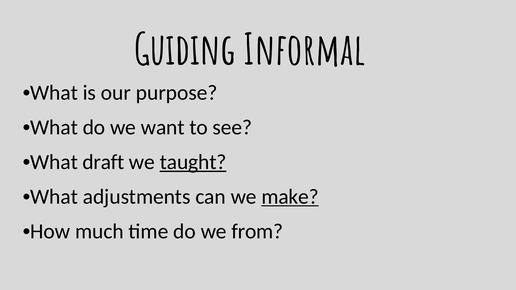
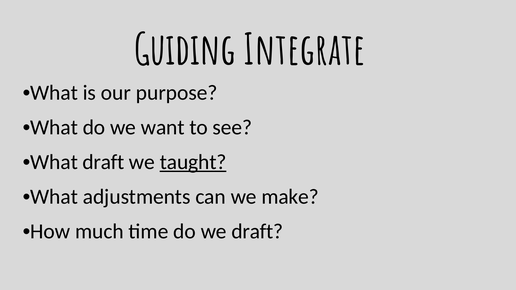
Informal: Informal -> Integrate (304, 51)
make underline: present -> none (290, 197)
we from: from -> draft (257, 231)
